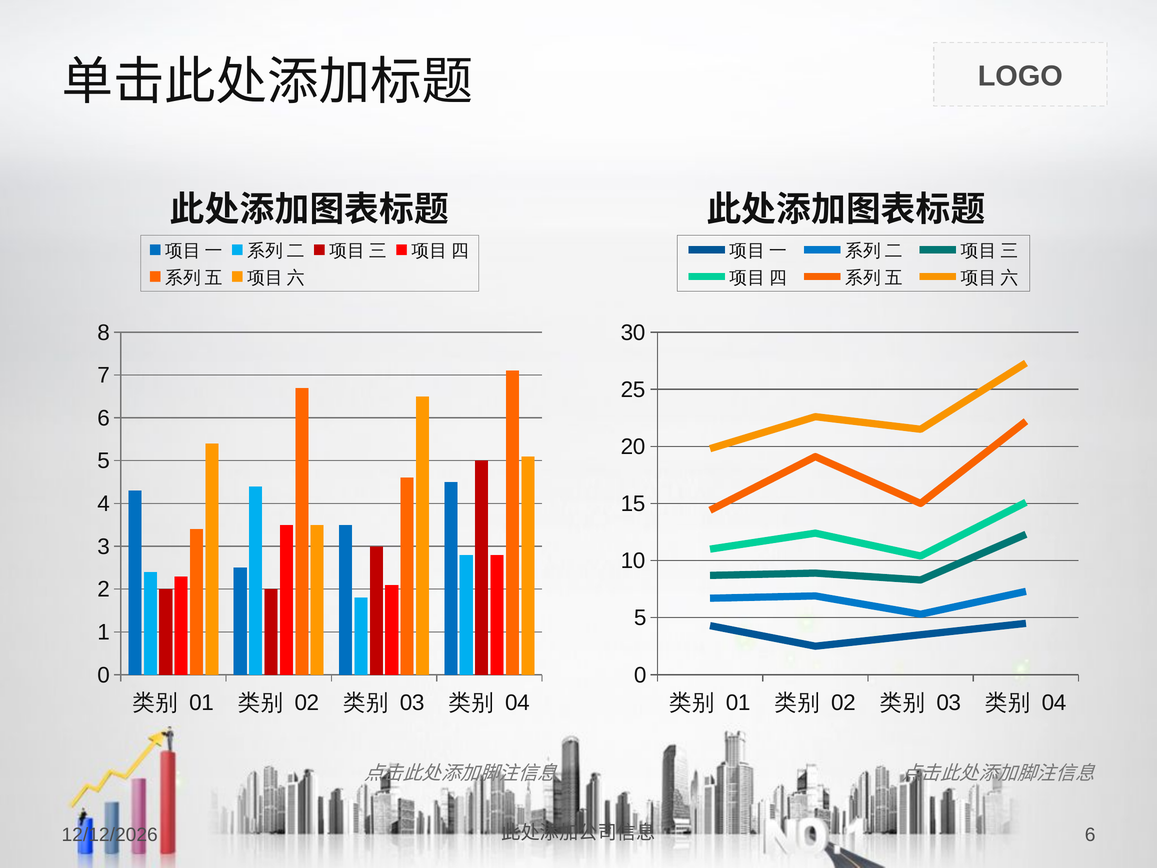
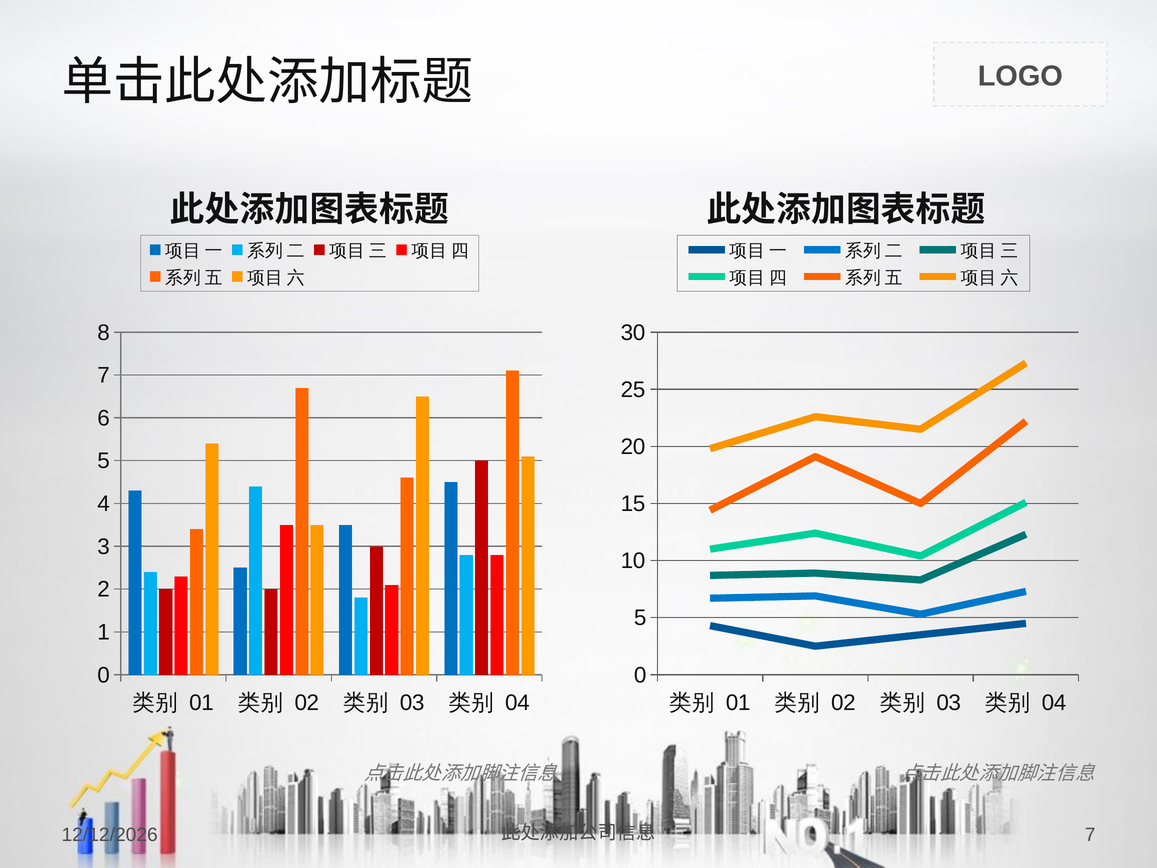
6: 6 -> 7 (1090, 835)
